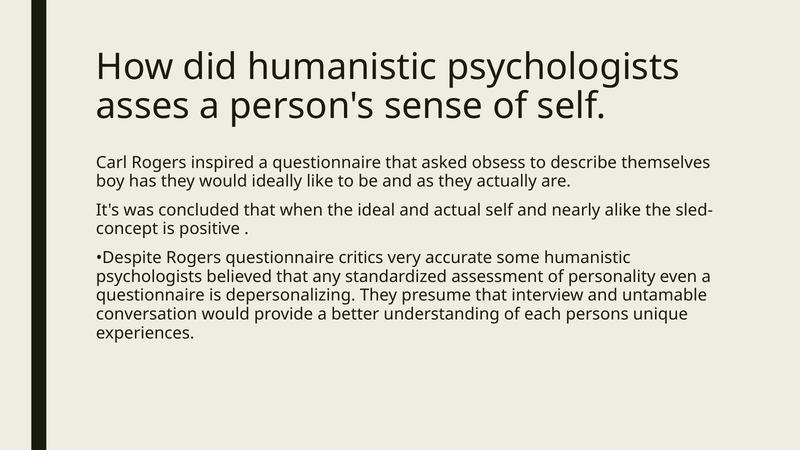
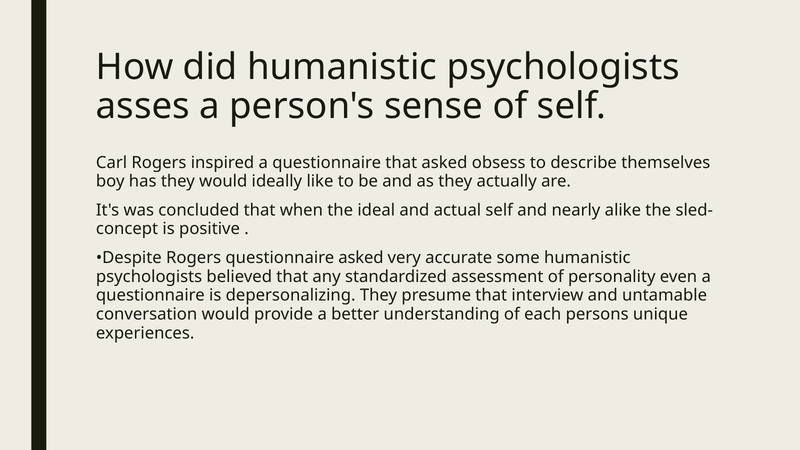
questionnaire critics: critics -> asked (361, 258)
